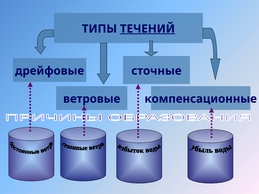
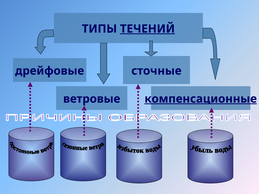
компенсационные underline: none -> present (201, 99)
